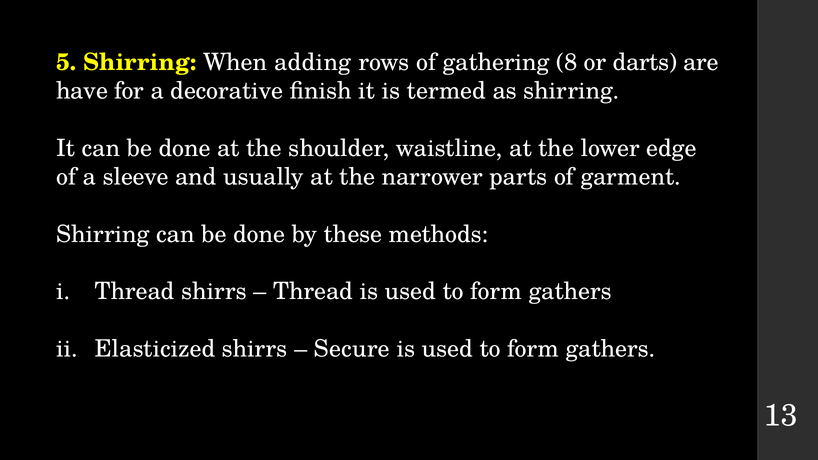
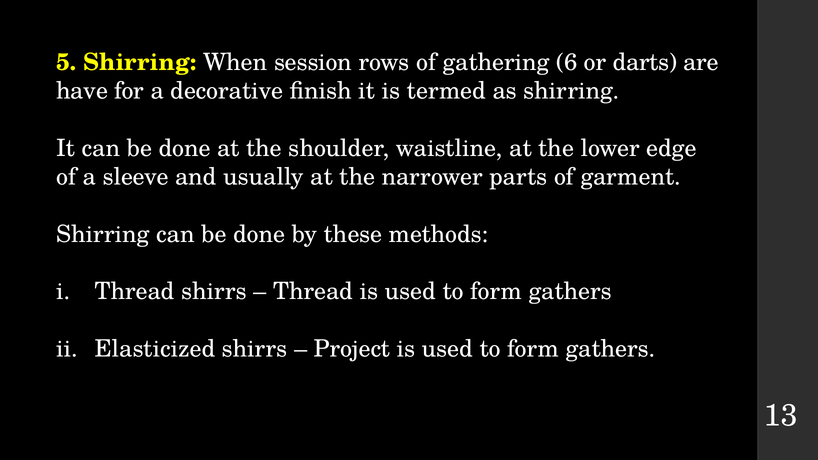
adding: adding -> session (313, 62)
8: 8 -> 6 (567, 62)
Secure: Secure -> Project (352, 349)
